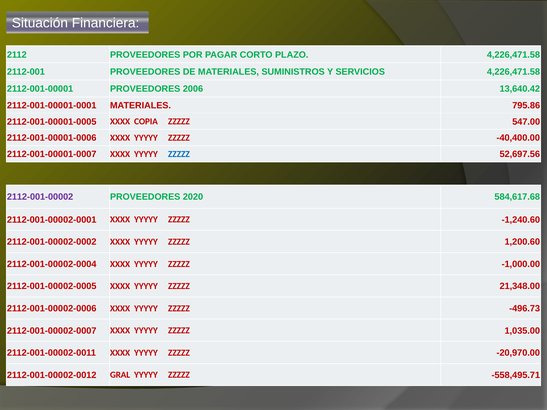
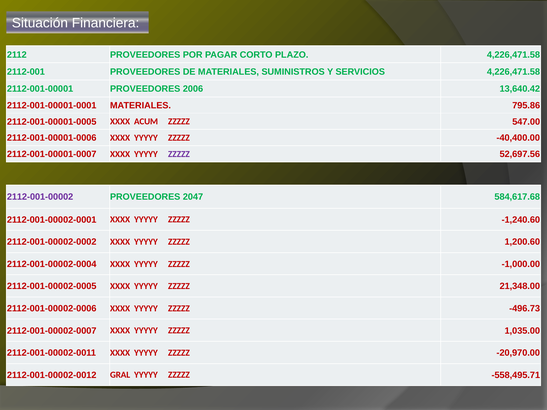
COPIA: COPIA -> ACUM (146, 122)
ZZZZZ colour: blue -> purple (179, 154)
2020: 2020 -> 2047 (193, 197)
